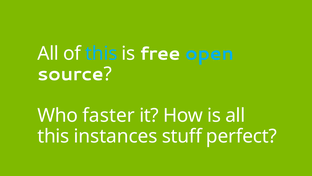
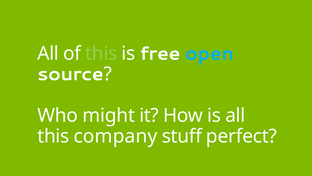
this colour: light blue -> light green (101, 53)
faster: faster -> might (109, 115)
instances: instances -> company (115, 136)
